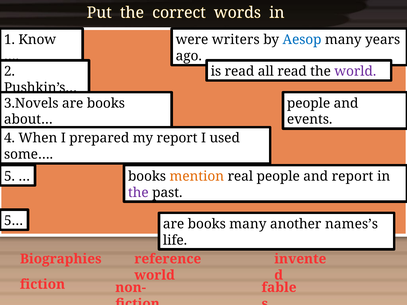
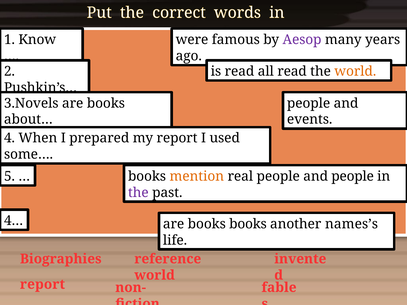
writers: writers -> famous (236, 40)
Aesop colour: blue -> purple (302, 40)
world colour: purple -> orange (355, 71)
and report: report -> people (353, 176)
5…: 5… -> 4… (14, 221)
books many: many -> books (248, 224)
fiction: fiction -> report (42, 285)
